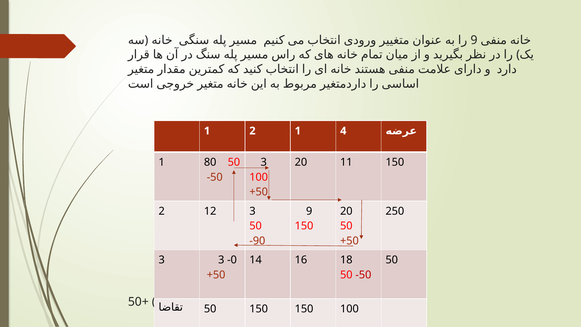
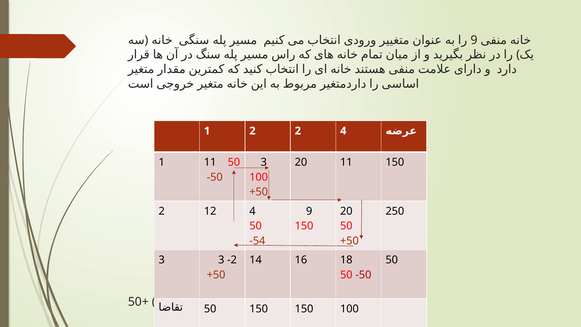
2 1: 1 -> 2 (298, 131)
1 80: 80 -> 11 (210, 162)
12 3: 3 -> 4 (252, 211)
-90: -90 -> -54 (257, 241)
-0: -0 -> -2 (232, 260)
